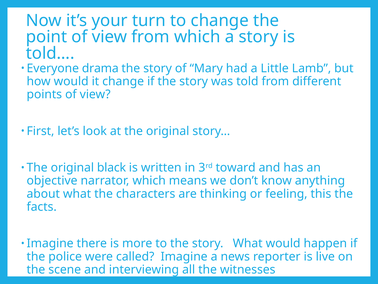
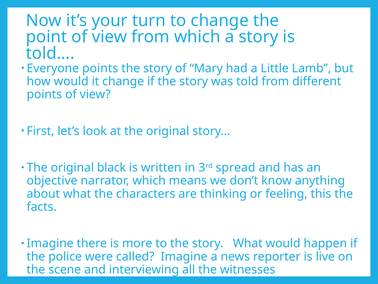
Everyone drama: drama -> points (100, 68)
toward: toward -> spread (236, 167)
